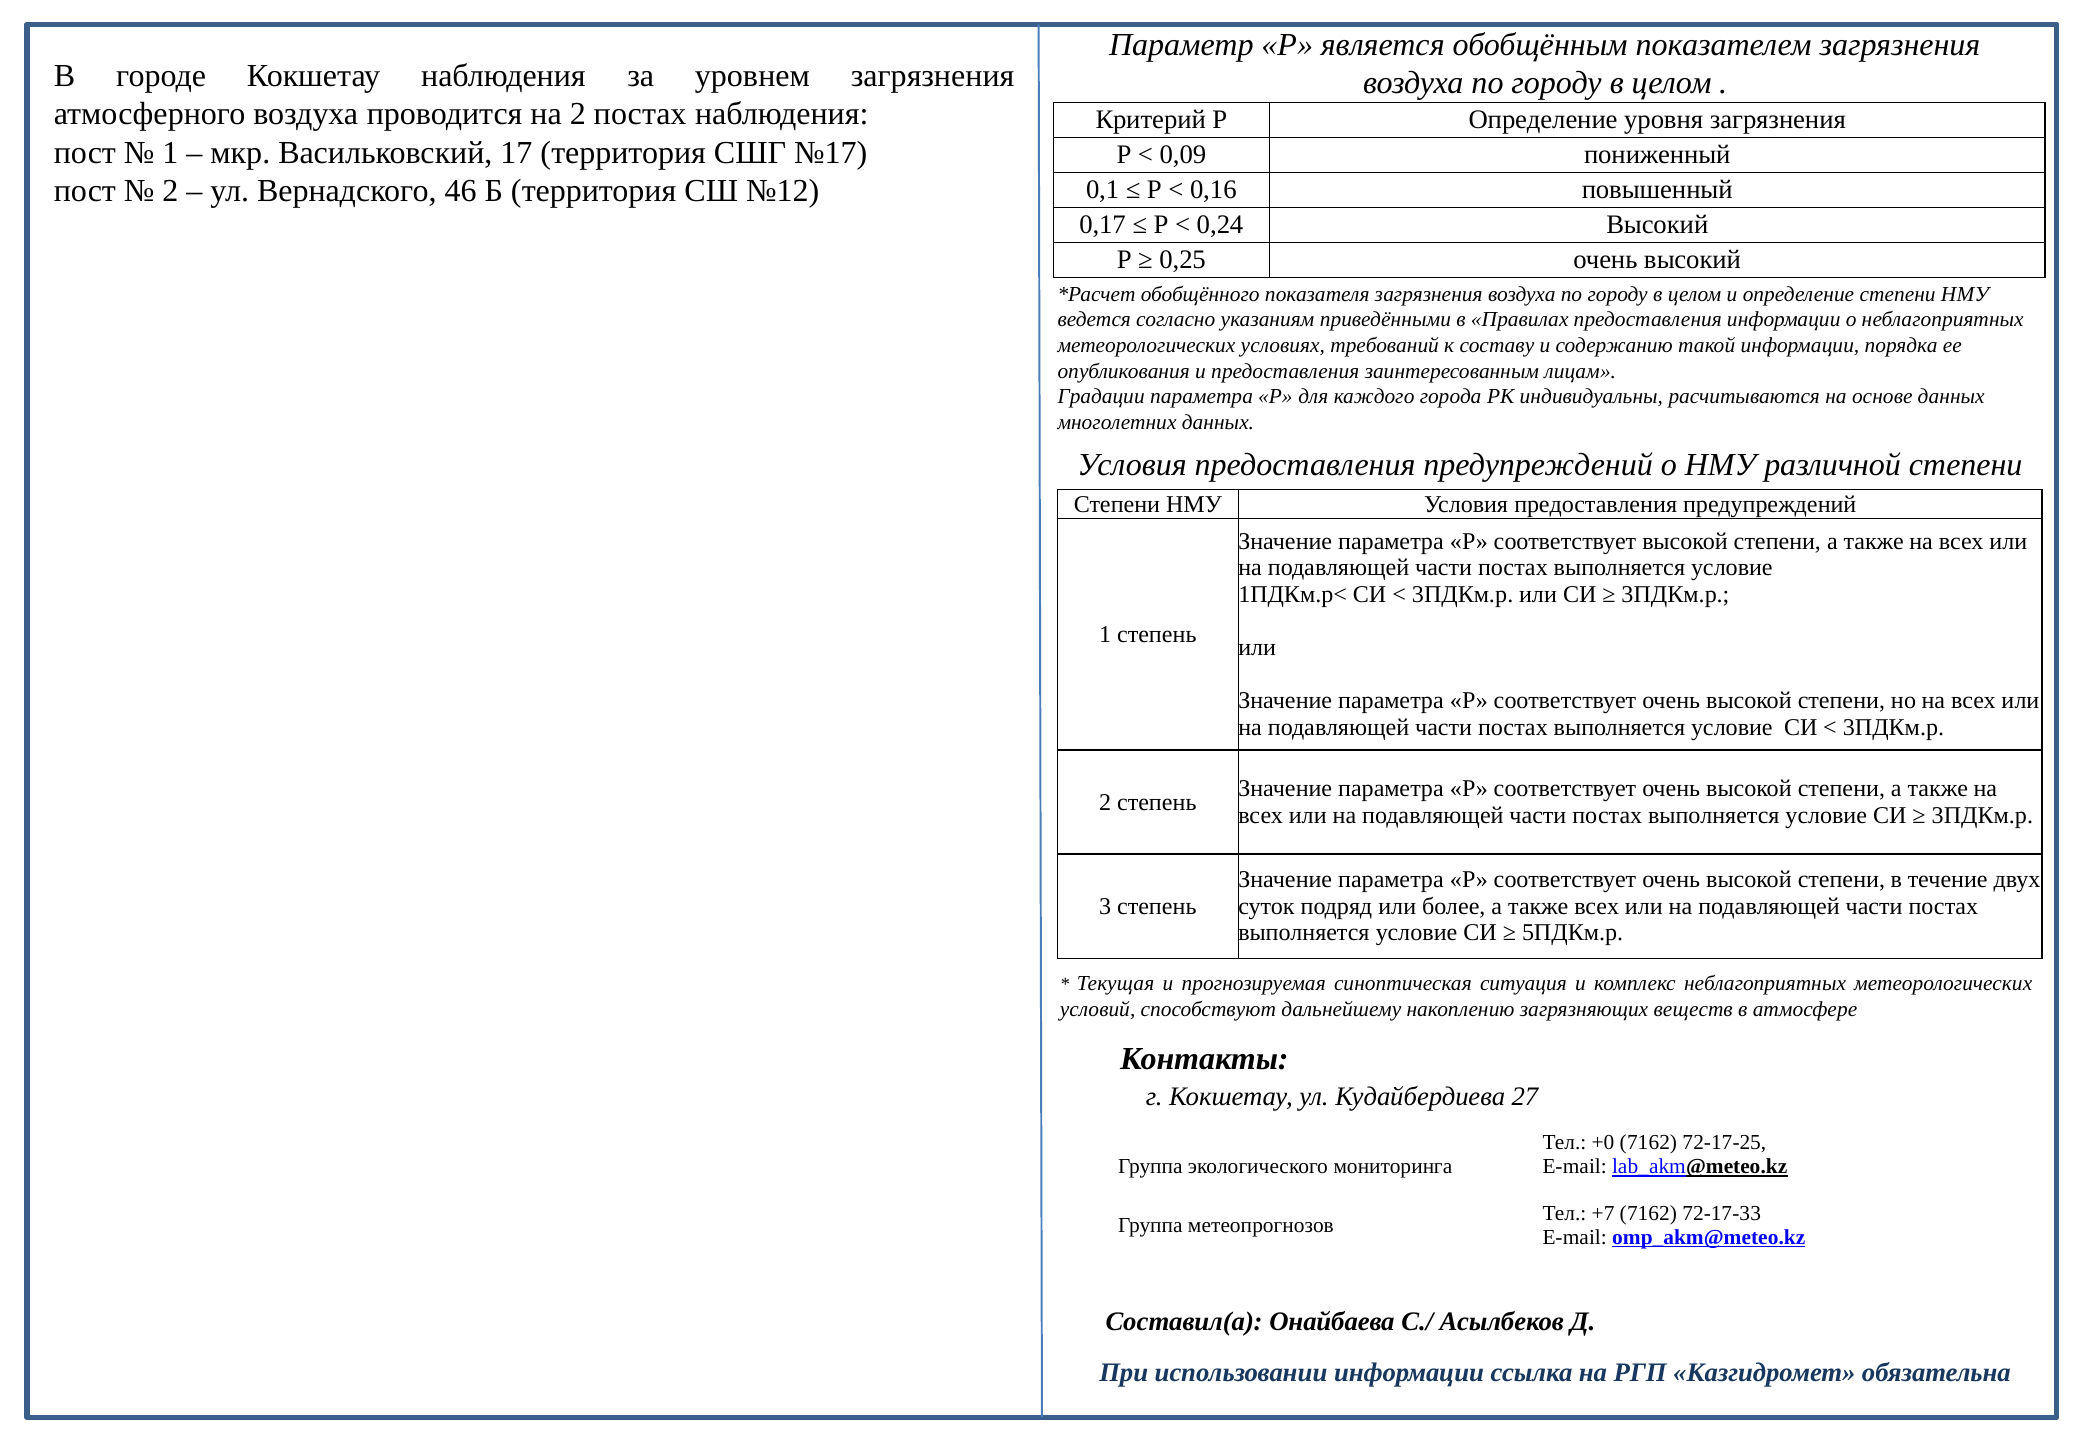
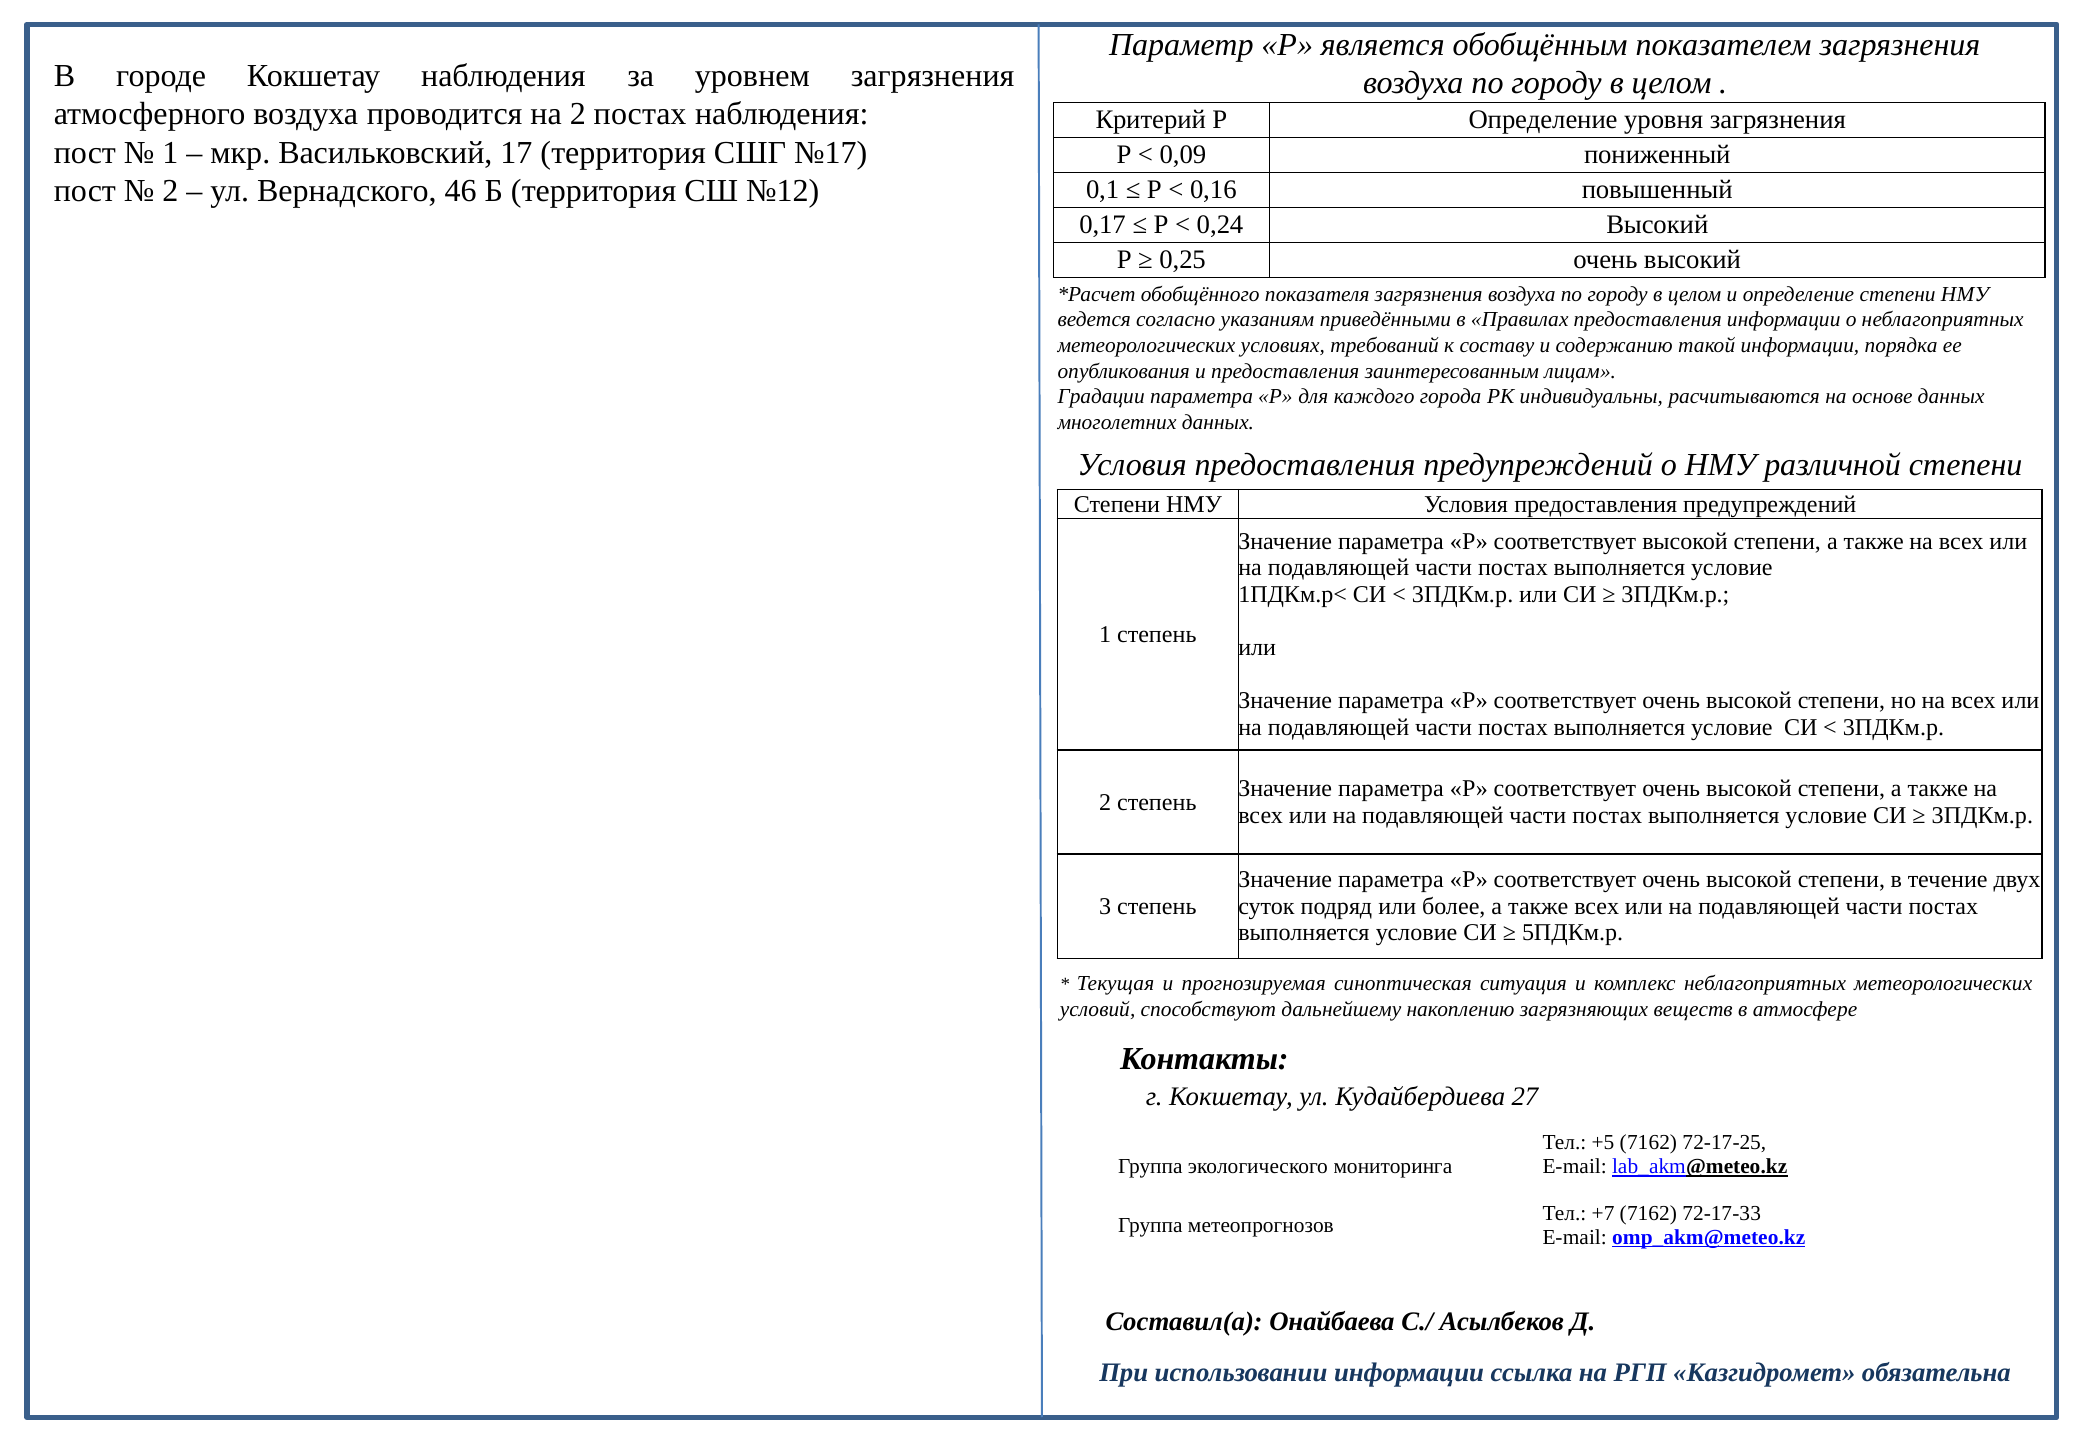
+0: +0 -> +5 (1603, 1143)
